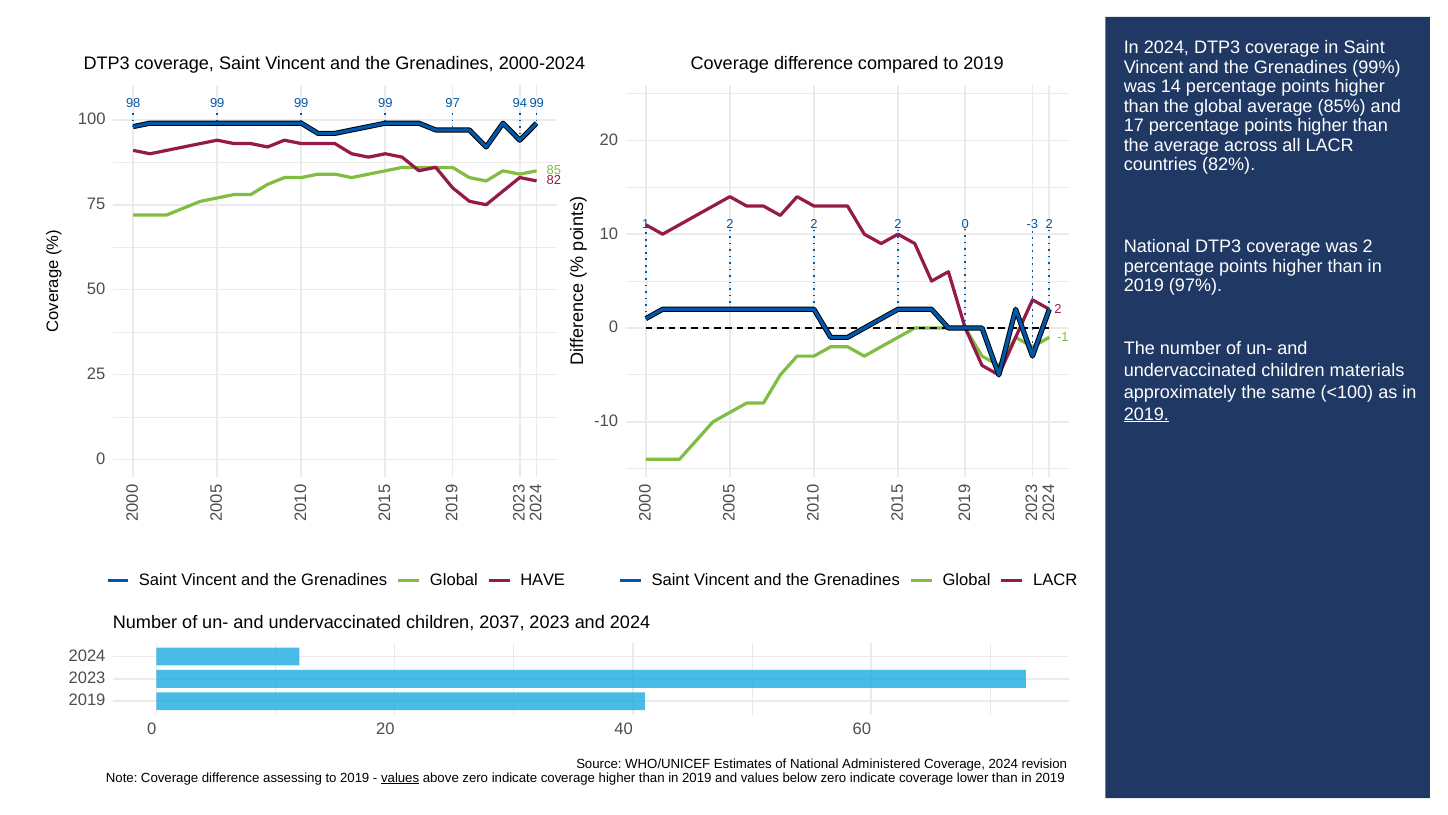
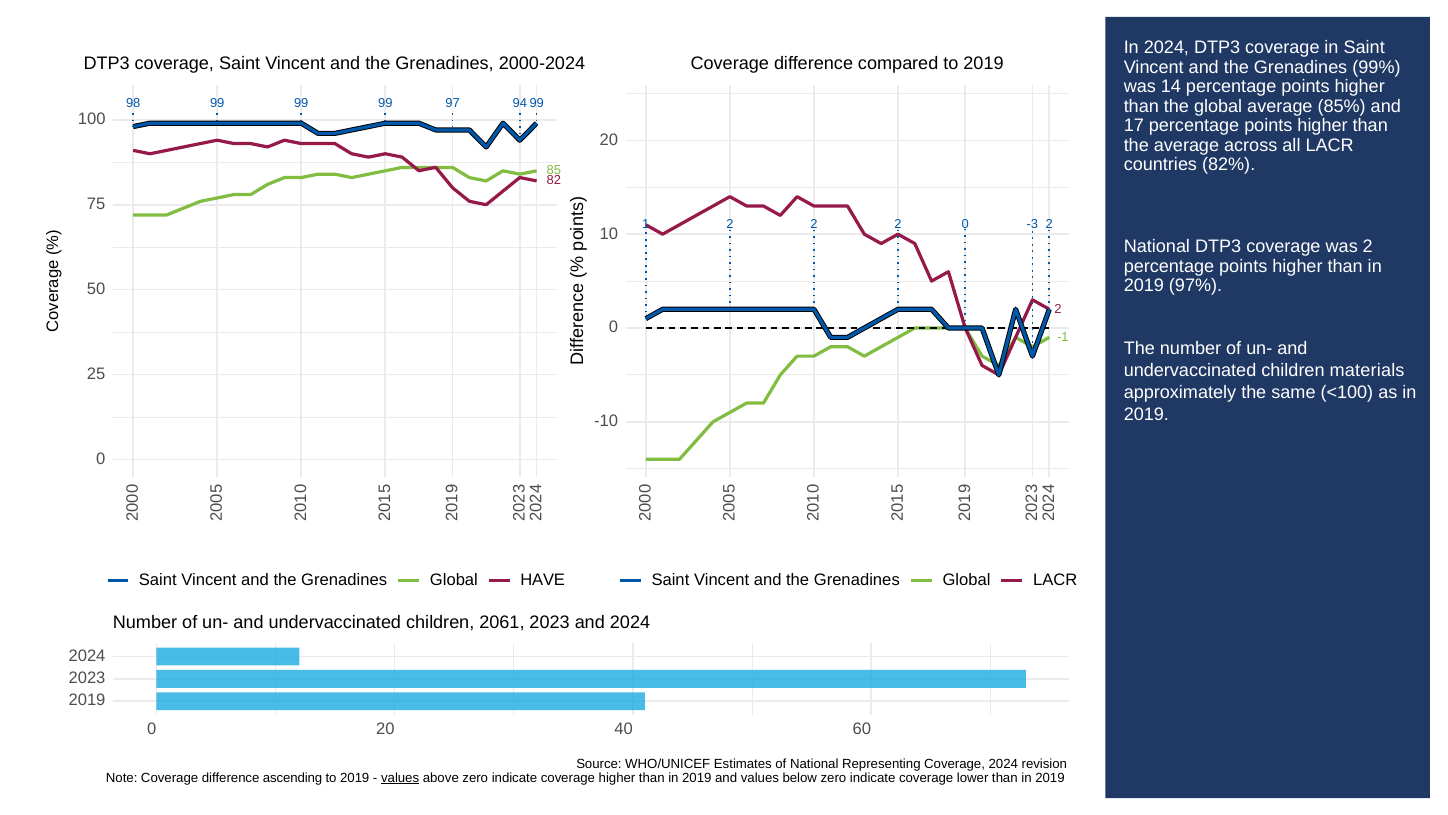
2019 underline: present -> none (1146, 414)
2037: 2037 -> 2061 (502, 622)
Administered: Administered -> Representing (881, 763)
assessing: assessing -> ascending (293, 778)
